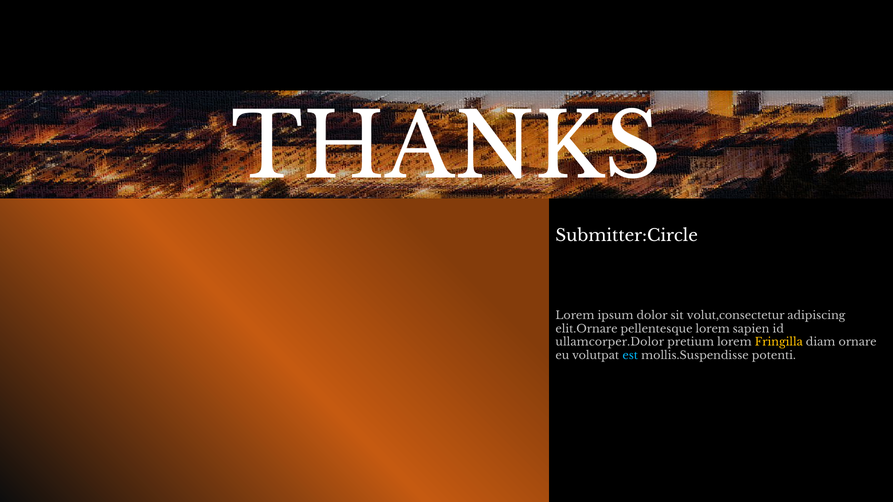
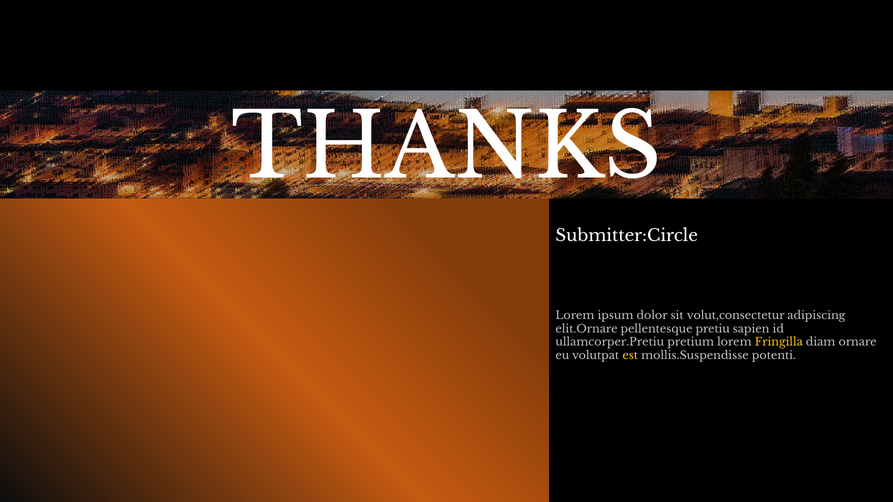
pellentesque lorem: lorem -> pretiu (713, 329)
ullamcorper.Dolor: ullamcorper.Dolor -> ullamcorper.Pretiu (610, 343)
est colour: light blue -> yellow (630, 356)
